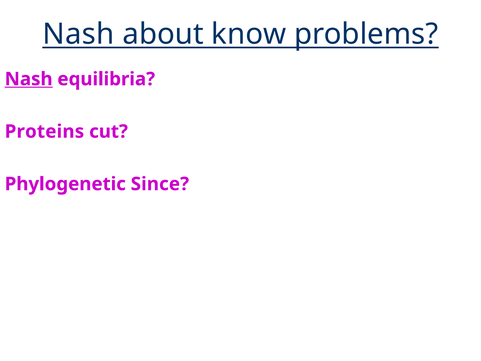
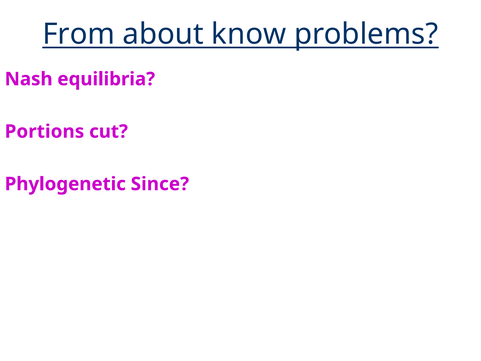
Nash: Nash -> From (79, 34)
Nash underline: present -> none (29, 79)
Proteins: Proteins -> Portions (44, 131)
